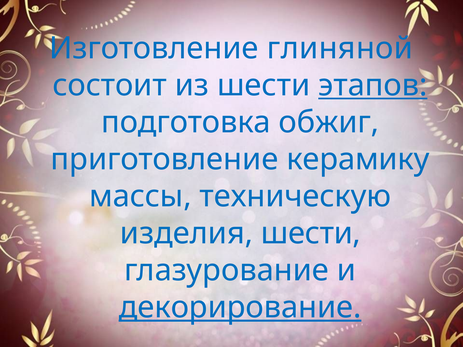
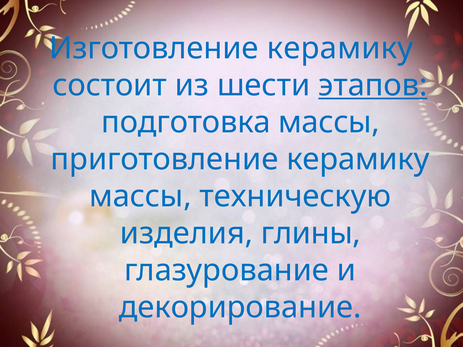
Изготовление глиняной: глиняной -> керамику (340, 48)
подготовка обжиг: обжиг -> массы (329, 122)
изделия шести: шести -> глины (311, 234)
декорирование underline: present -> none (240, 308)
